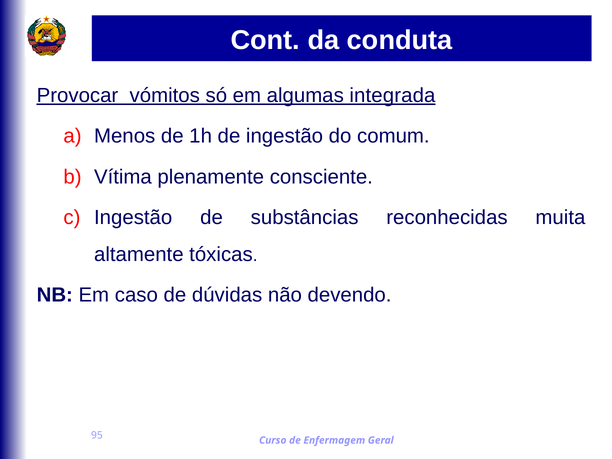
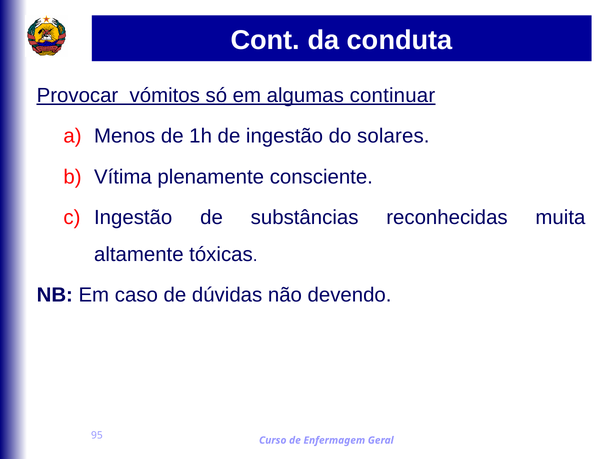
integrada: integrada -> continuar (392, 95)
comum: comum -> solares (393, 136)
